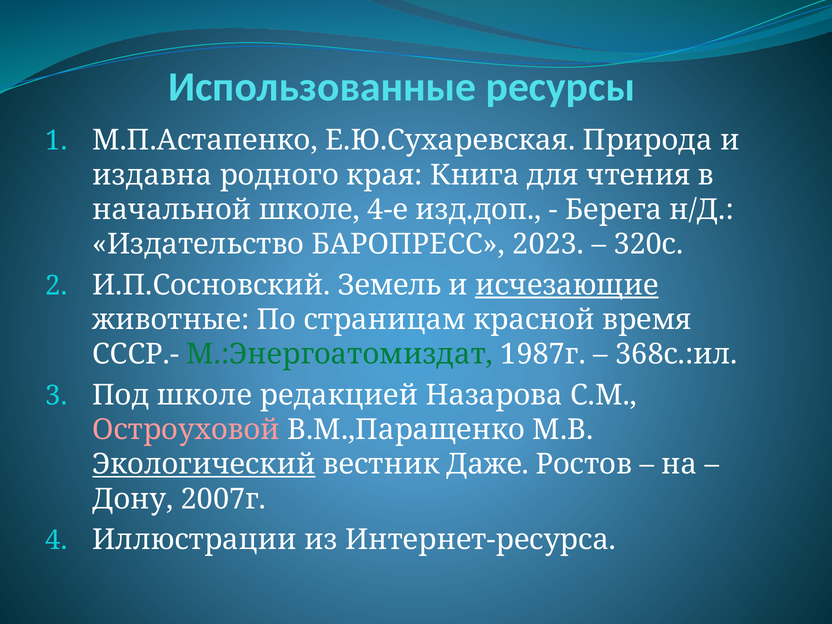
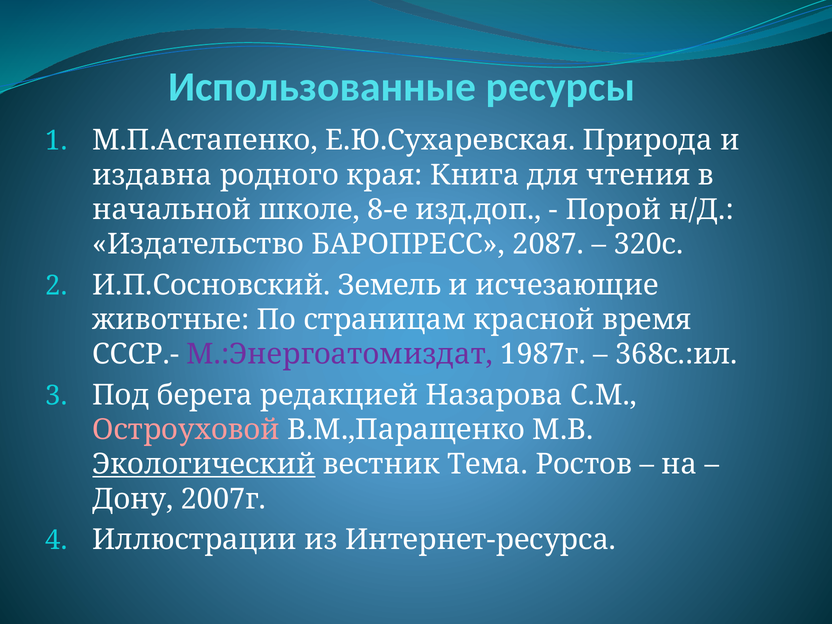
4-е: 4-е -> 8-е (388, 210)
Берега: Берега -> Порой (614, 210)
2023: 2023 -> 2087 (548, 244)
исчезающие underline: present -> none (567, 285)
М.:Энергоатомиздат colour: green -> purple (340, 354)
Под школе: школе -> берега (205, 395)
Даже: Даже -> Тема (488, 464)
